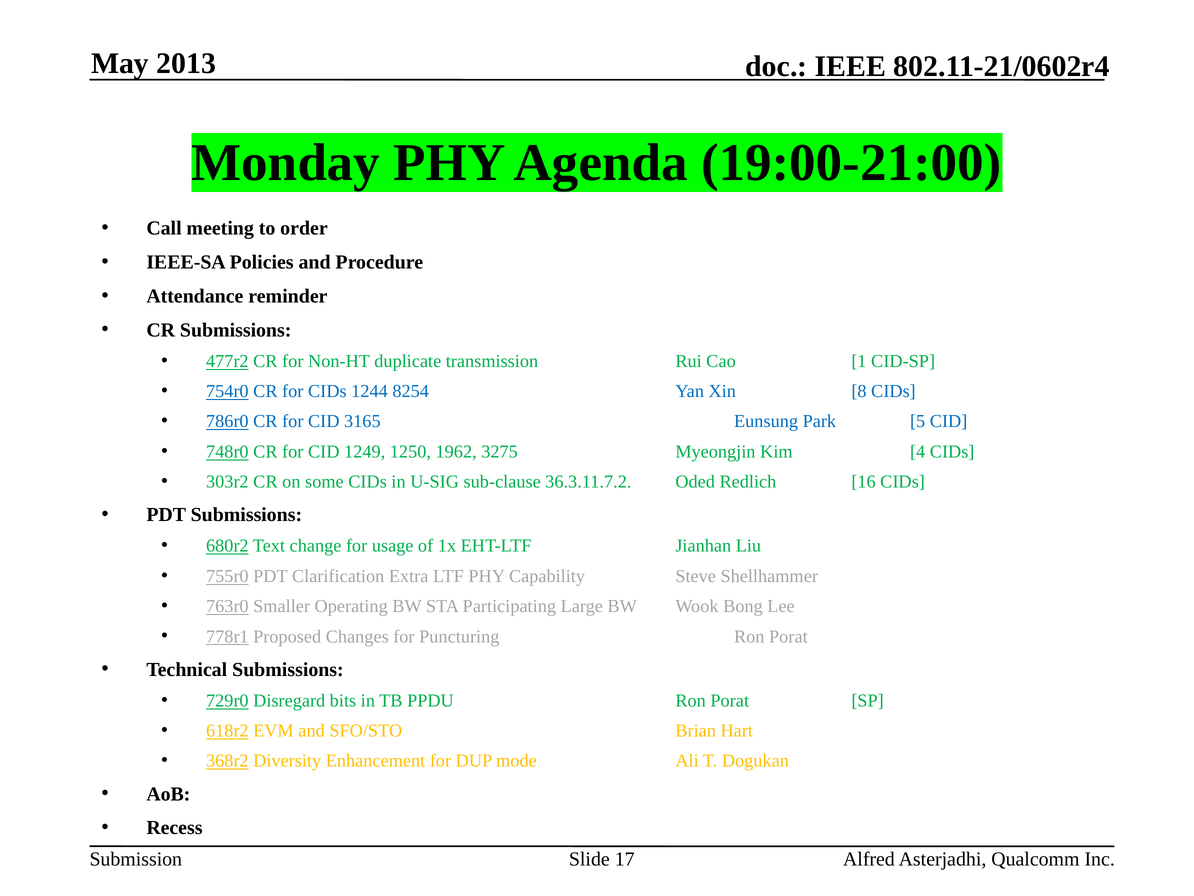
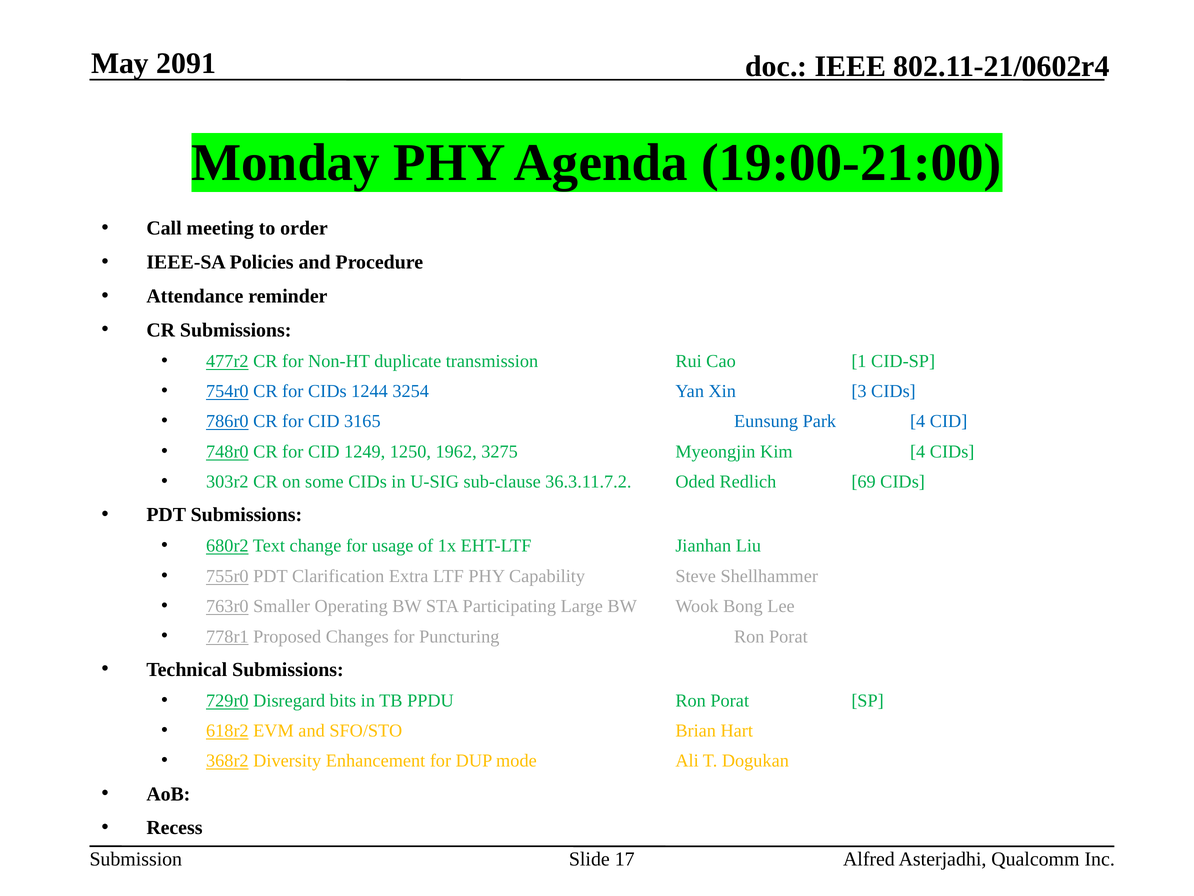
2013: 2013 -> 2091 (186, 63)
8254: 8254 -> 3254 (411, 391)
8: 8 -> 3 (859, 391)
Park 5: 5 -> 4 (918, 421)
16: 16 -> 69 (864, 482)
